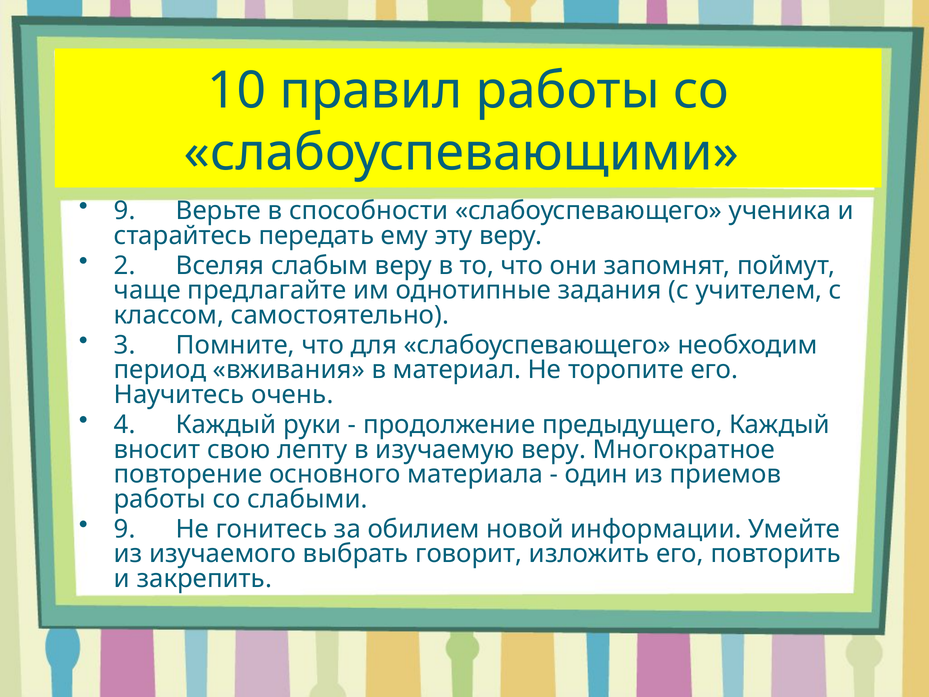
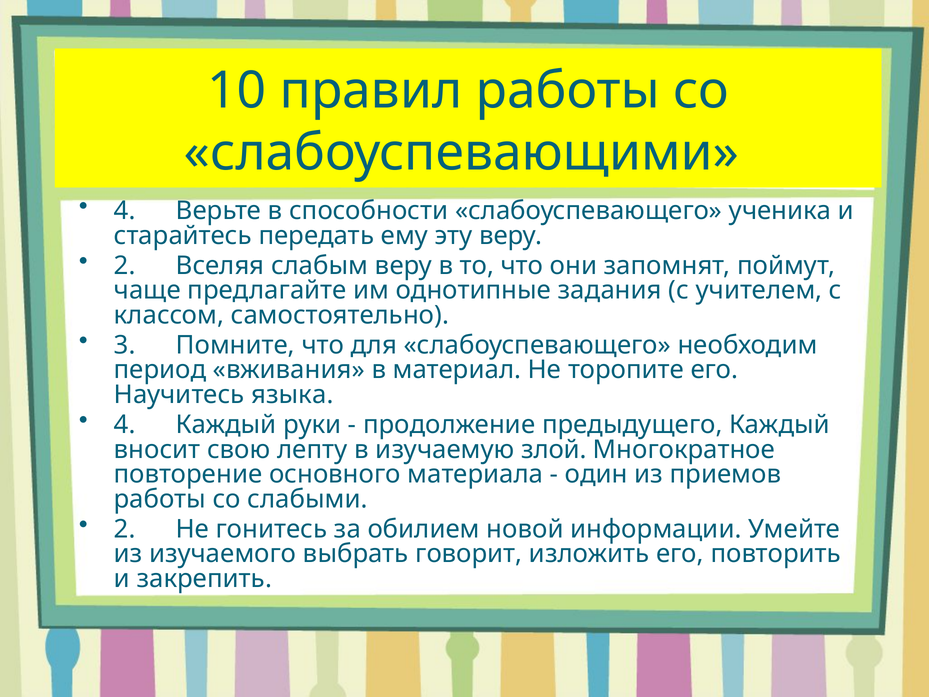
9: 9 -> 4 (125, 211)
очень: очень -> языка (292, 395)
изучаемую веру: веру -> злой (554, 449)
9: 9 -> 2 (125, 529)
